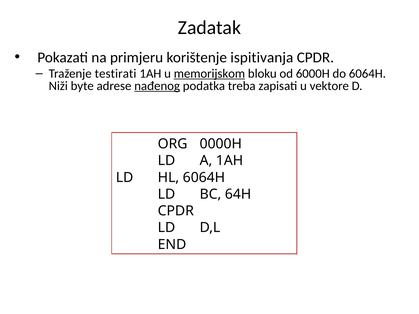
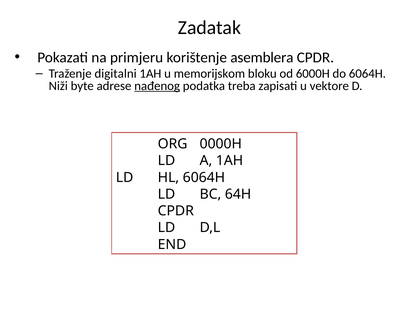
ispitivanja: ispitivanja -> asemblera (262, 58)
testirati: testirati -> digitalni (116, 74)
memorijskom underline: present -> none (209, 74)
